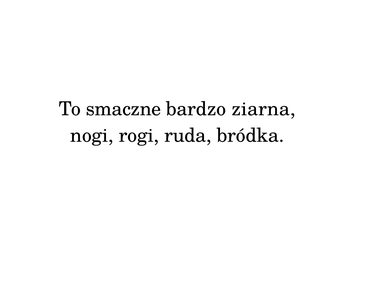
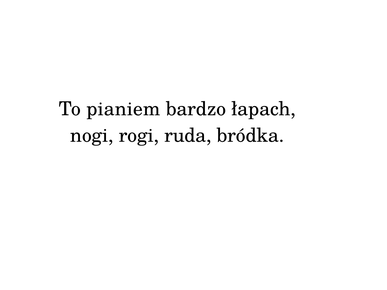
smaczne: smaczne -> pianiem (123, 109)
ziarna: ziarna -> łapach (264, 109)
